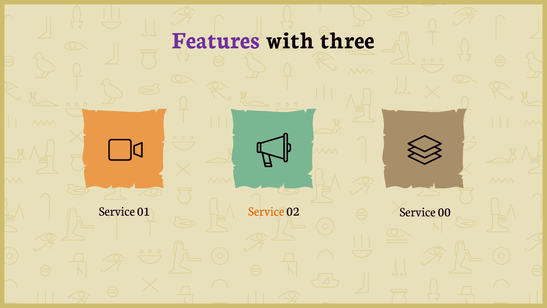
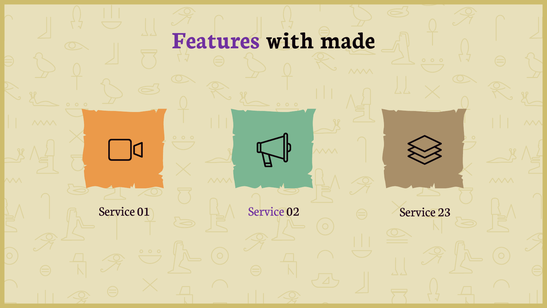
three: three -> made (348, 40)
Service colour: orange -> purple (266, 211)
00: 00 -> 23 (444, 212)
